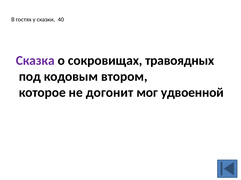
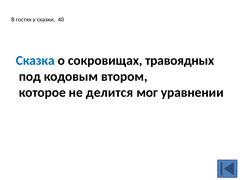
Сказка colour: purple -> blue (35, 61)
догонит: догонит -> делится (110, 93)
удвоенной: удвоенной -> уравнении (192, 93)
